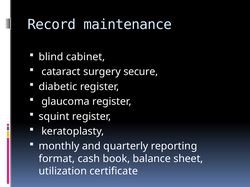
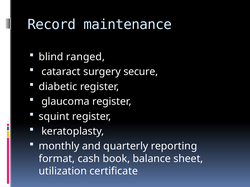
cabinet: cabinet -> ranged (85, 57)
